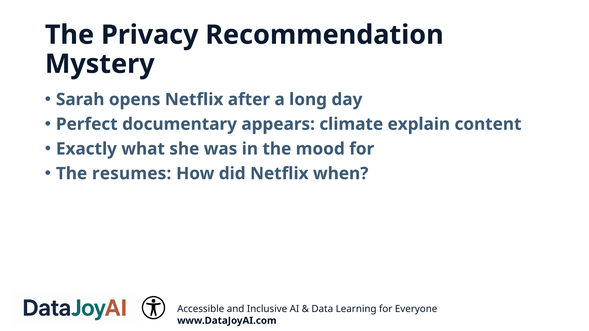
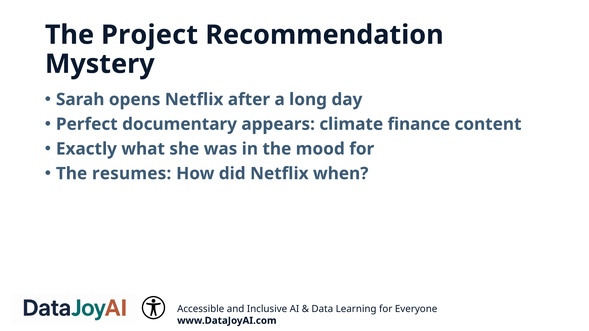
Privacy: Privacy -> Project (150, 35)
explain: explain -> finance (419, 124)
